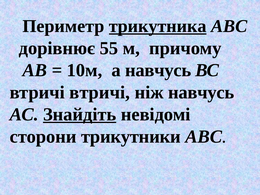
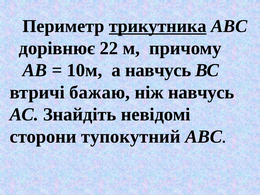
55: 55 -> 22 (109, 48)
втричі втричі: втричі -> бажаю (100, 92)
Знайдіть underline: present -> none (80, 114)
трикутники: трикутники -> тупокутний (131, 137)
